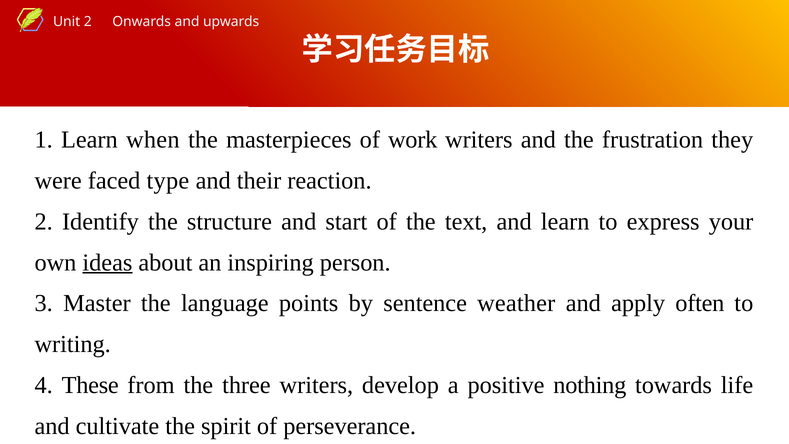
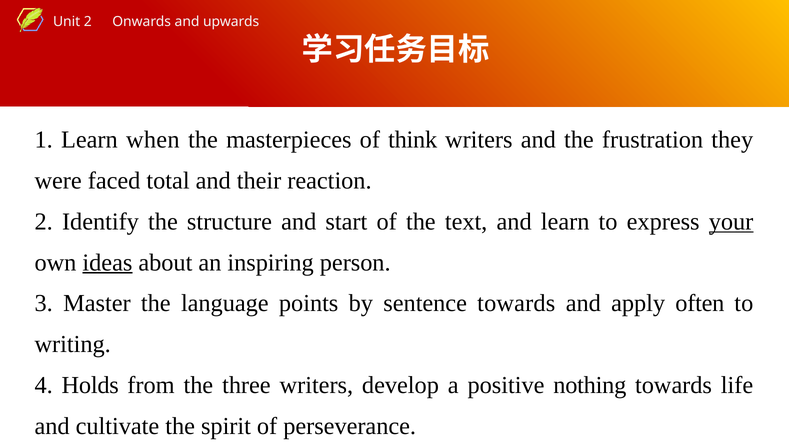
work: work -> think (413, 140)
type: type -> total (168, 180)
your underline: none -> present (731, 221)
sentence weather: weather -> towards (516, 303)
These: These -> Holds (90, 385)
